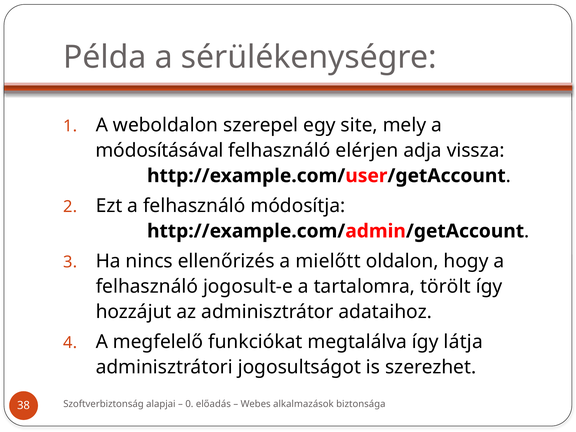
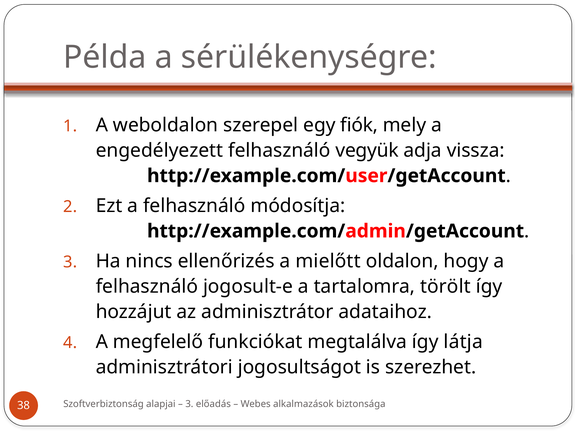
site: site -> fiók (359, 125)
módosításával: módosításával -> engedélyezett (159, 150)
elérjen: elérjen -> vegyük (367, 150)
0: 0 -> 3 (189, 404)
